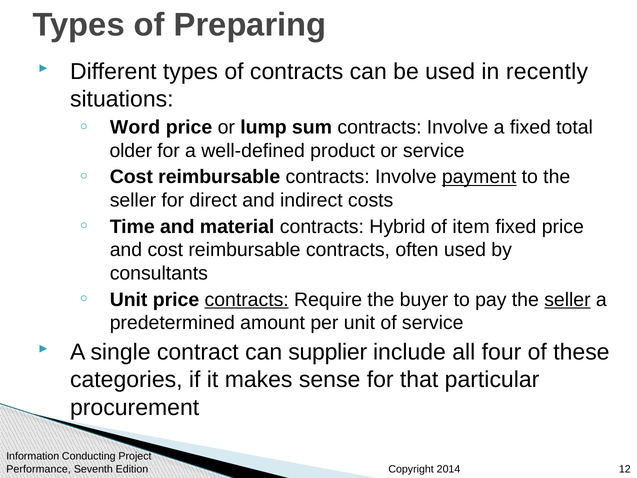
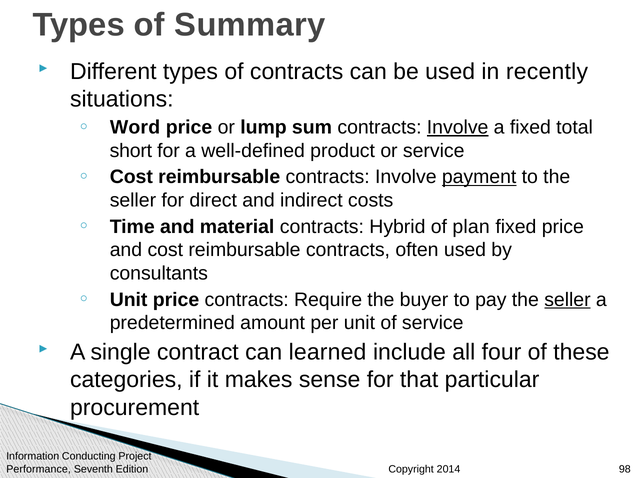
Preparing: Preparing -> Summary (250, 25)
Involve underline: none -> present (458, 127)
older: older -> short (131, 151)
item: item -> plan (471, 227)
contracts underline: present -> none (247, 299)
supplier: supplier -> learned (328, 352)
12: 12 -> 98 (625, 469)
